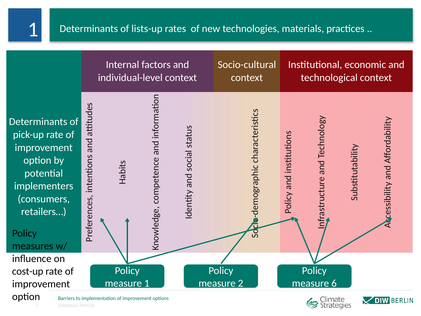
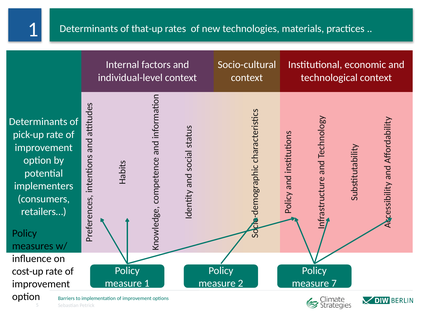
lists-up: lists-up -> that-up (147, 29)
6: 6 -> 7 (334, 283)
